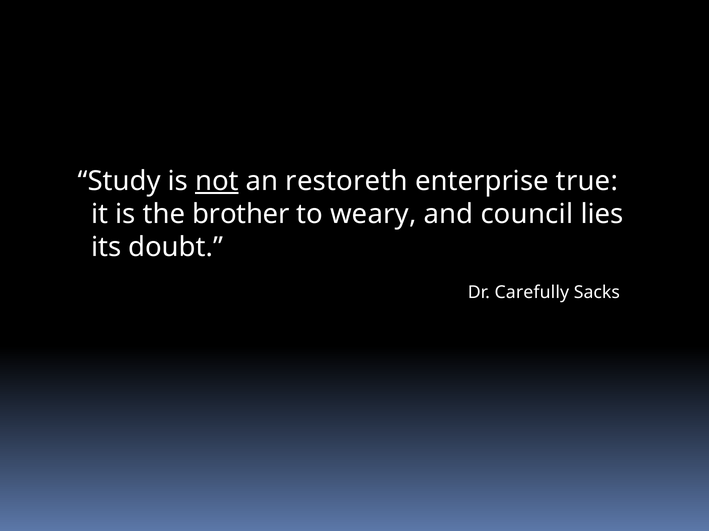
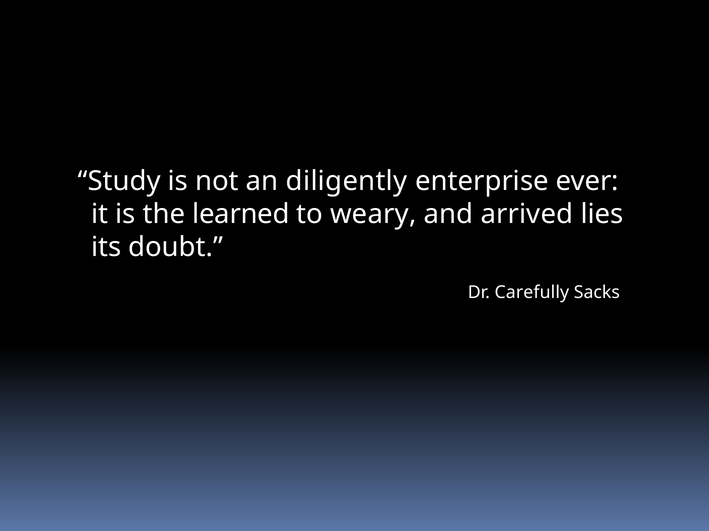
not underline: present -> none (217, 181)
restoreth: restoreth -> diligently (347, 181)
true: true -> ever (587, 181)
brother: brother -> learned (241, 215)
council: council -> arrived (527, 215)
